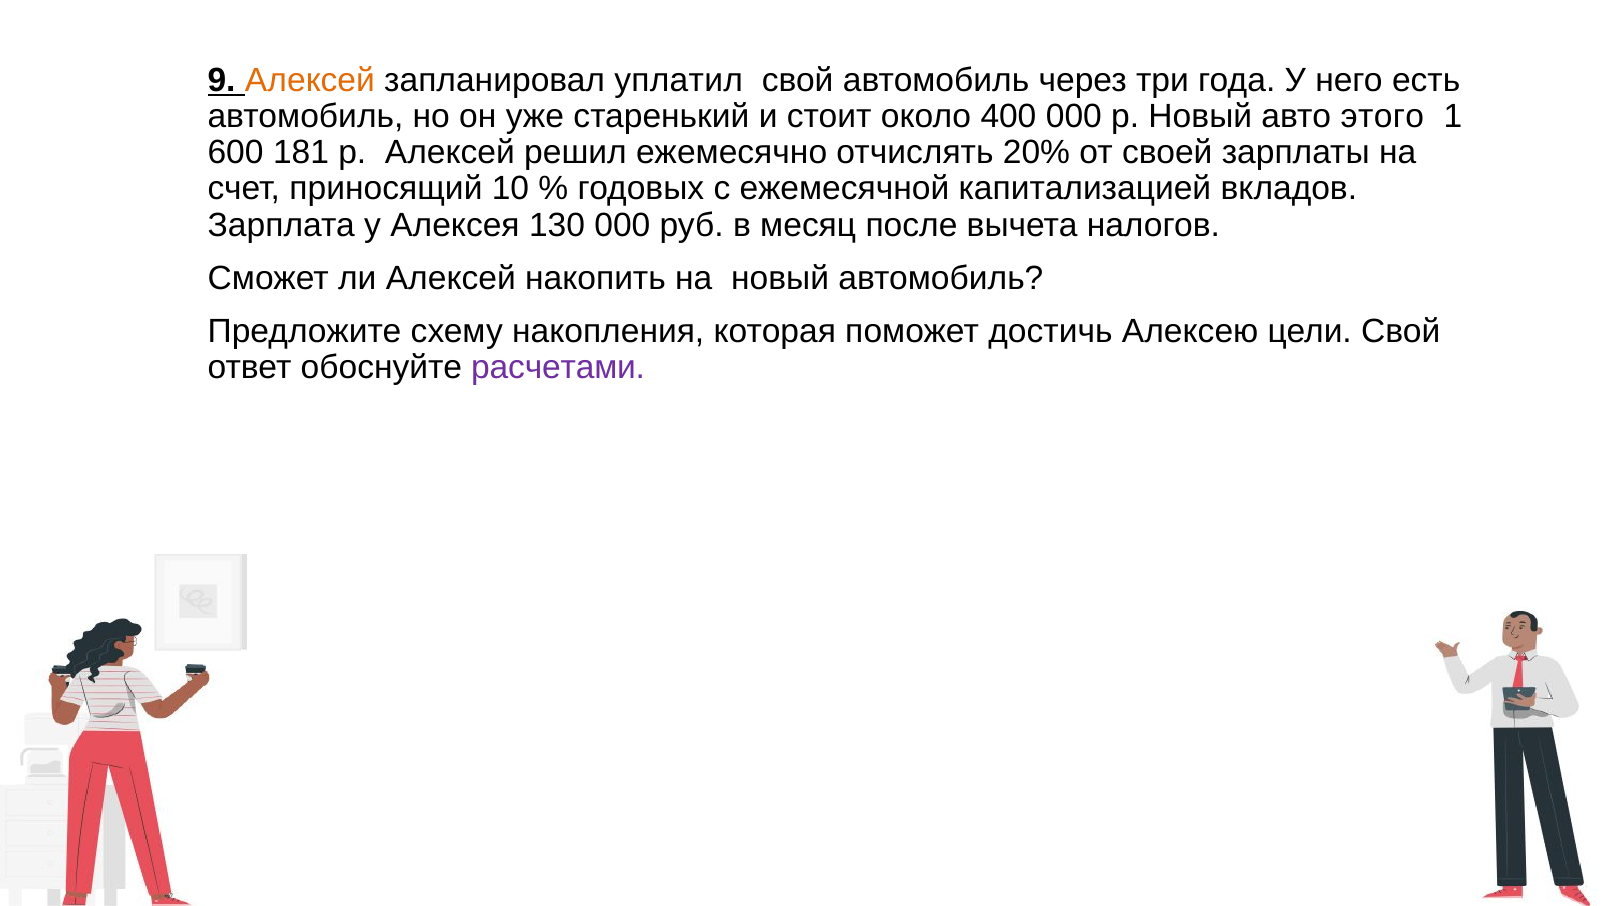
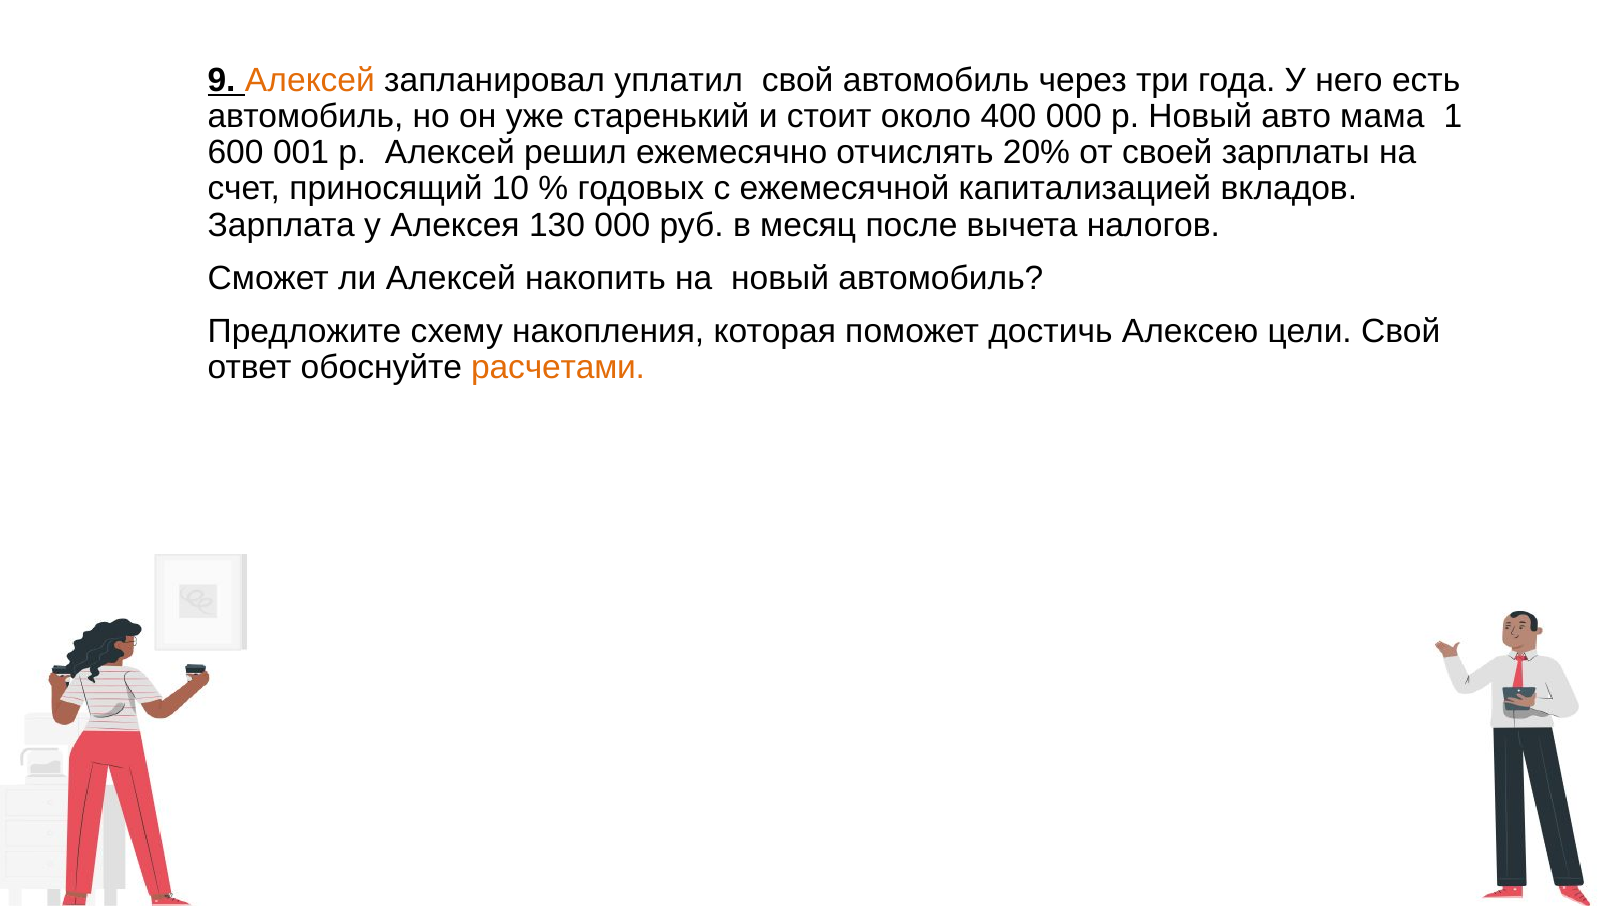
этого: этого -> мама (1382, 116)
181: 181 -> 001 (301, 153)
расчетами colour: purple -> orange (558, 367)
